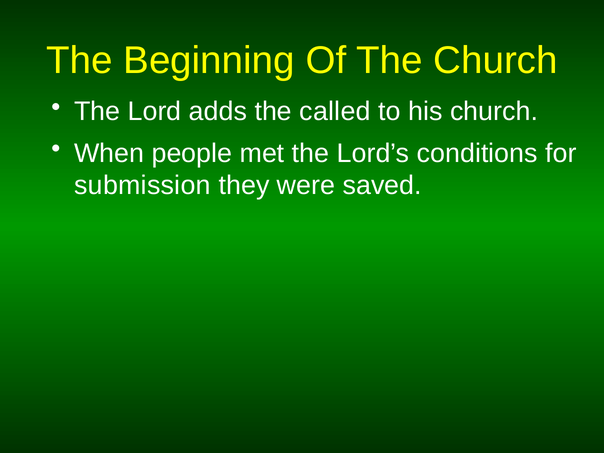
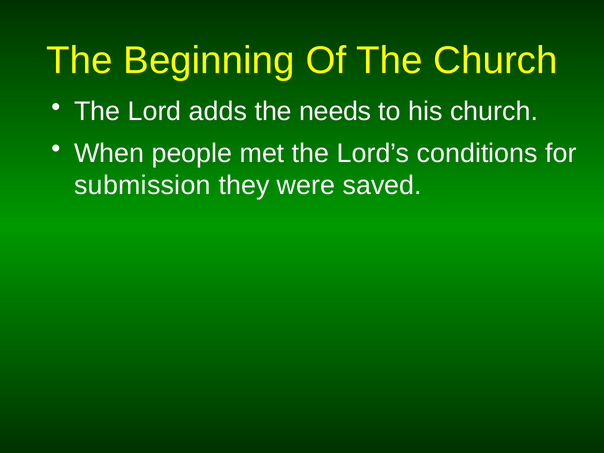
called: called -> needs (335, 112)
